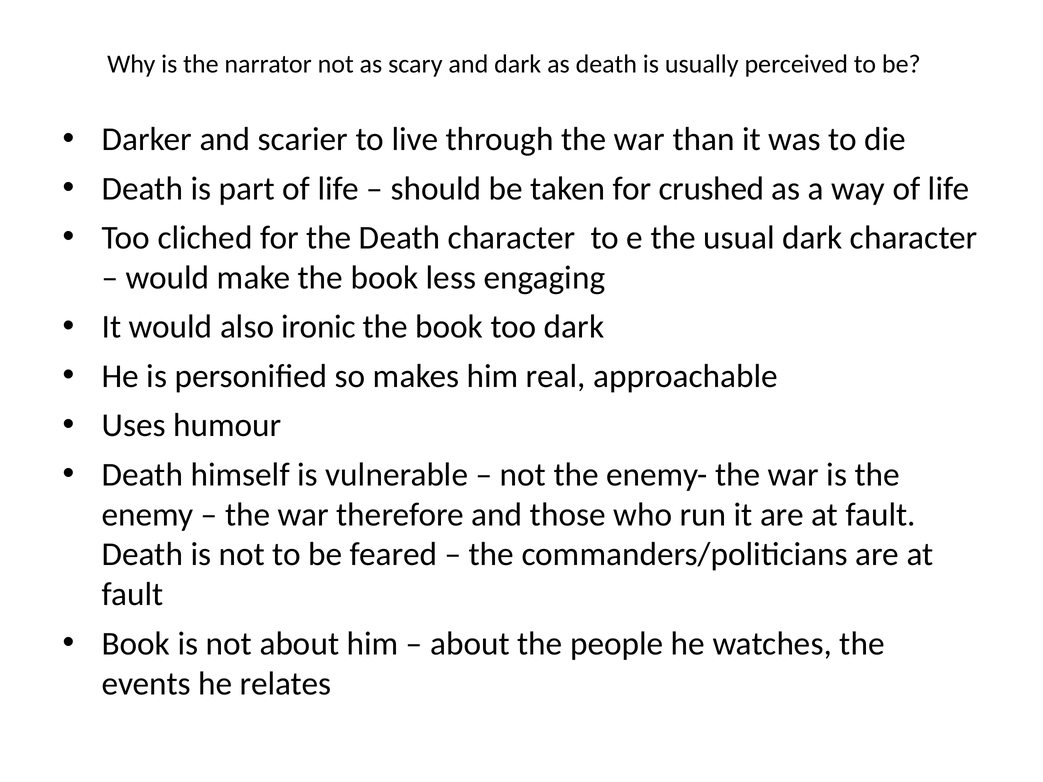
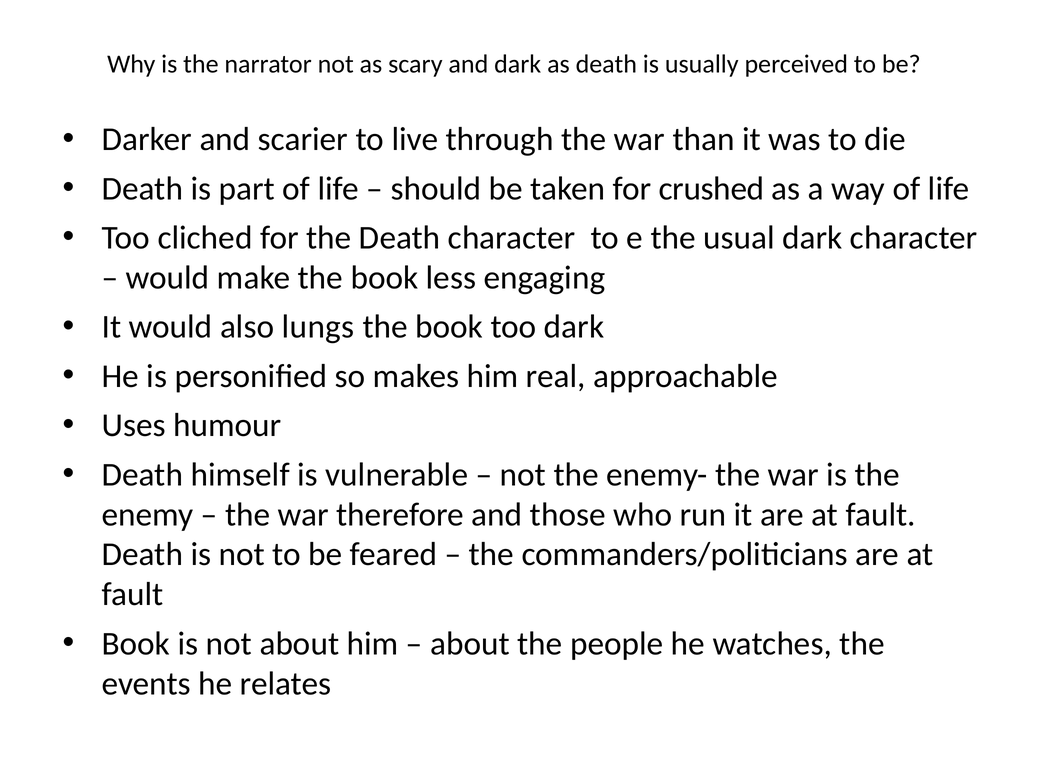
ironic: ironic -> lungs (318, 327)
